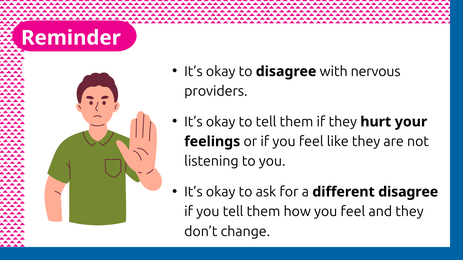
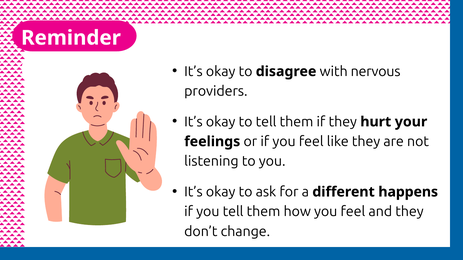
different disagree: disagree -> happens (408, 192)
